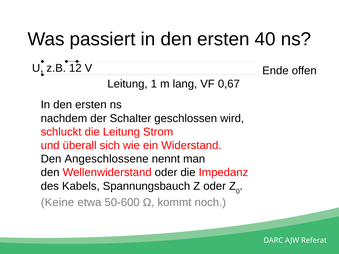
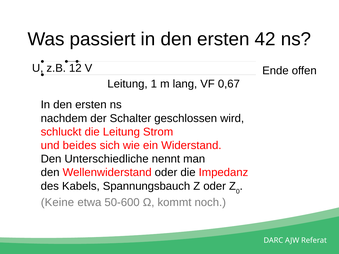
40: 40 -> 42 (265, 39)
überall: überall -> beides (80, 146)
Angeschlossene: Angeschlossene -> Unterschiedliche (107, 159)
